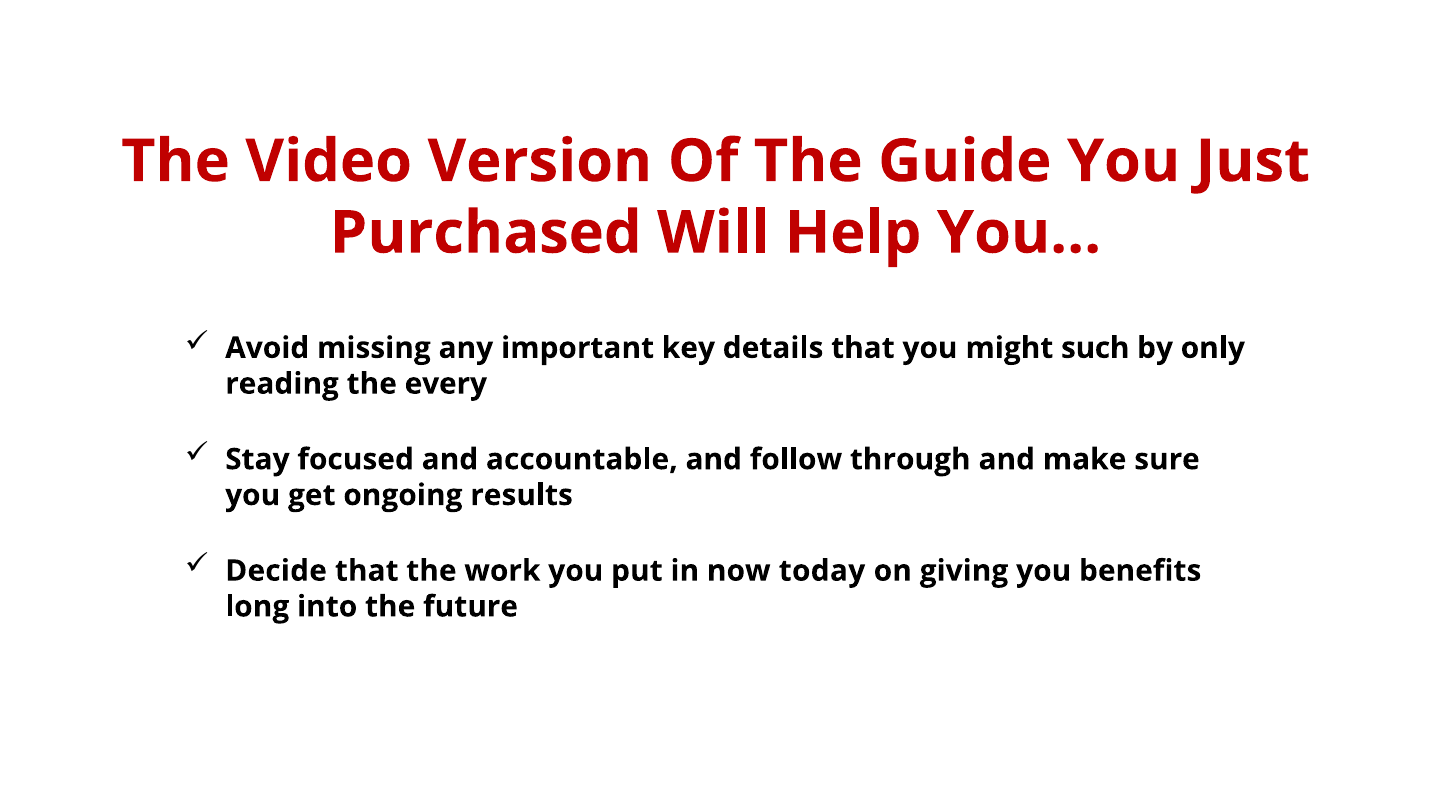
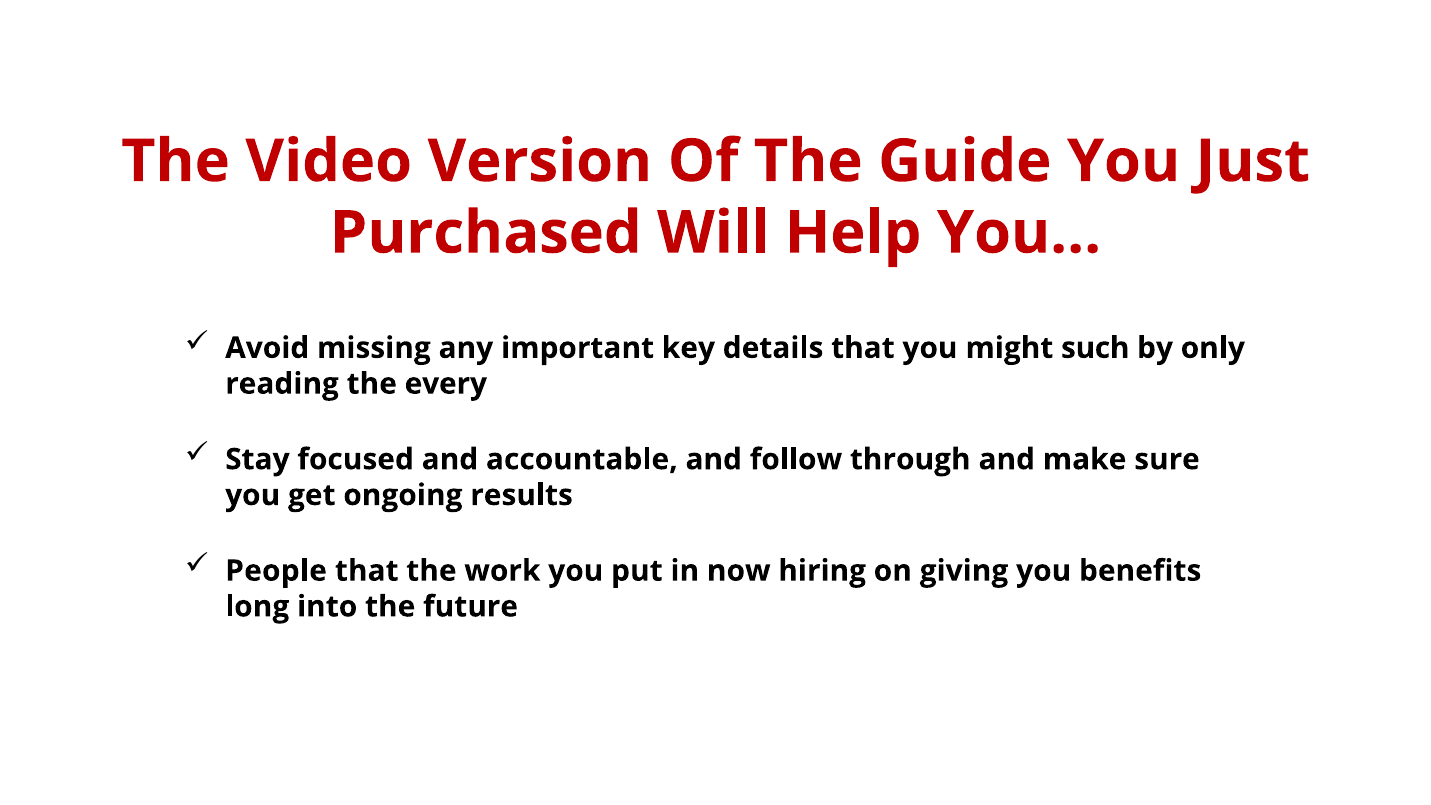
Decide: Decide -> People (276, 571)
today: today -> hiring (822, 571)
